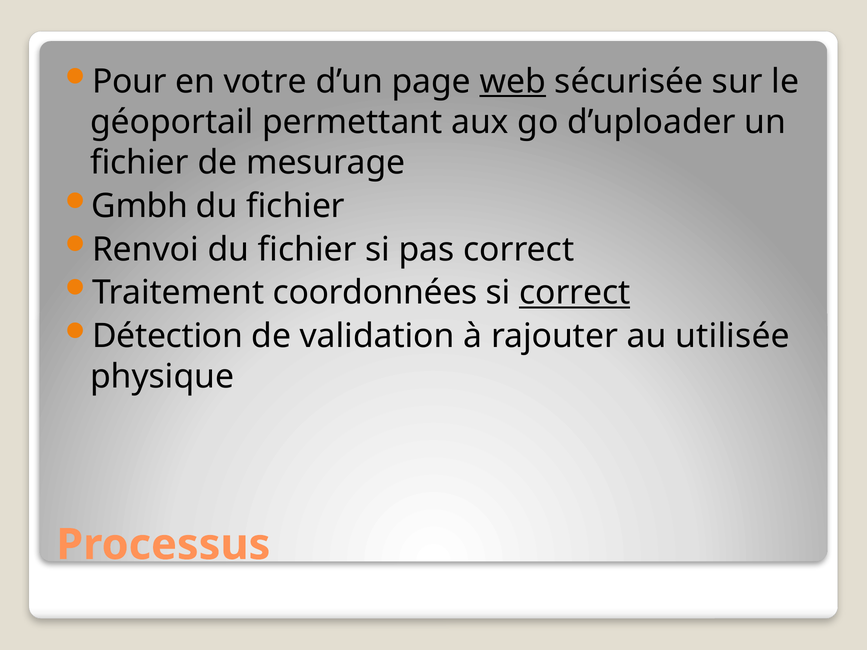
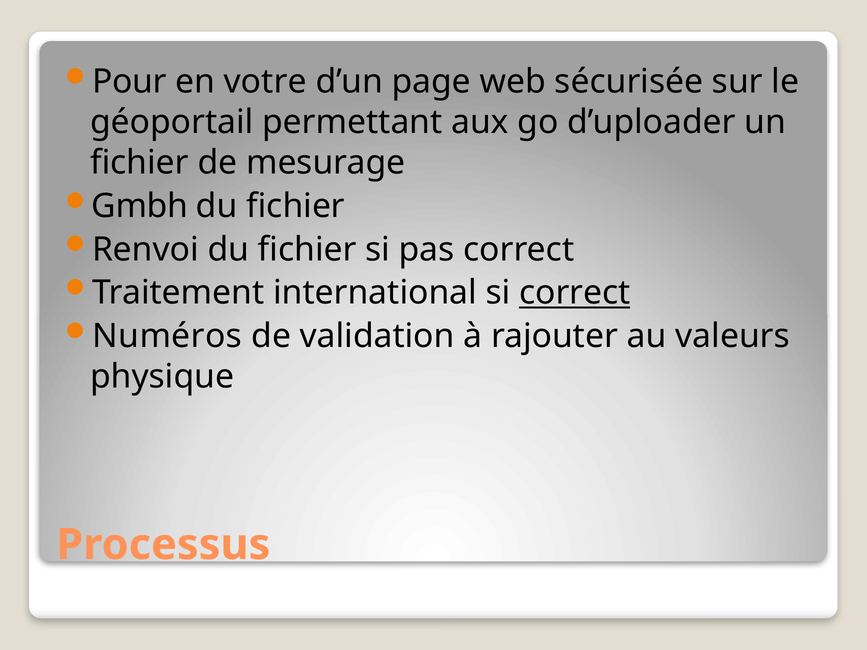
web underline: present -> none (513, 82)
coordonnées: coordonnées -> international (375, 293)
Détection: Détection -> Numéros (167, 336)
utilisée: utilisée -> valeurs (733, 336)
